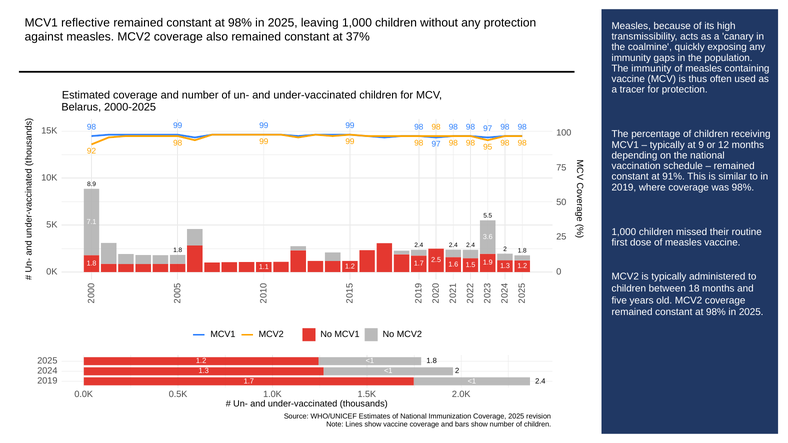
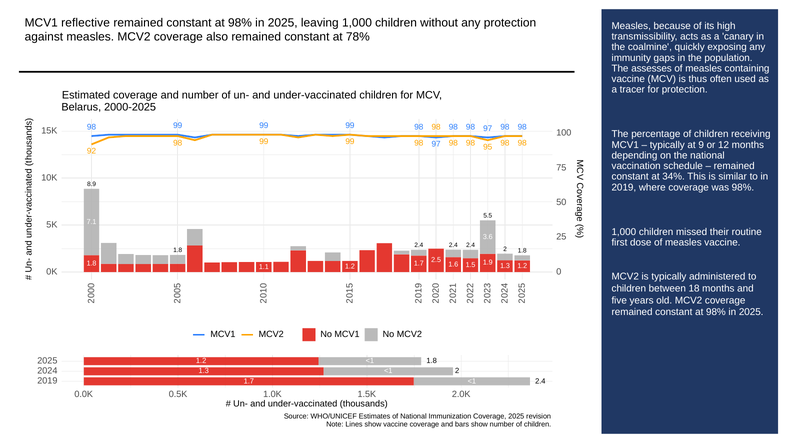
37%: 37% -> 78% (358, 37)
The immunity: immunity -> assesses (651, 68)
91%: 91% -> 34% (674, 177)
